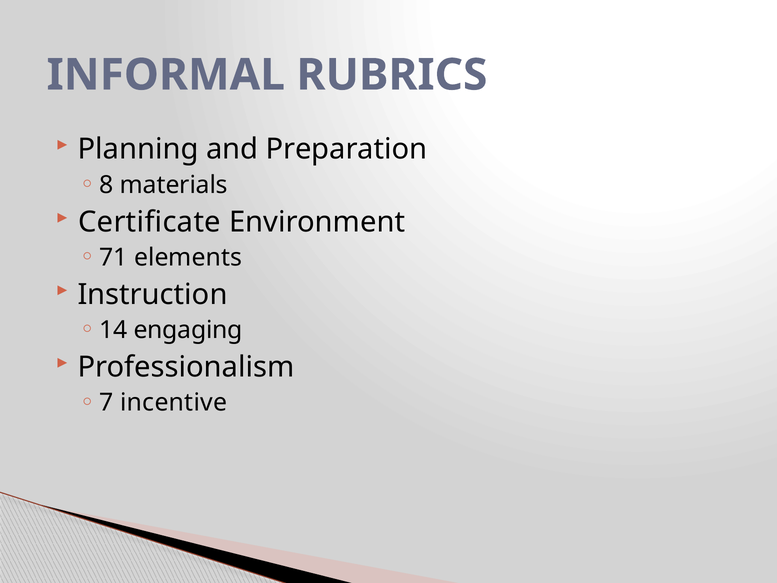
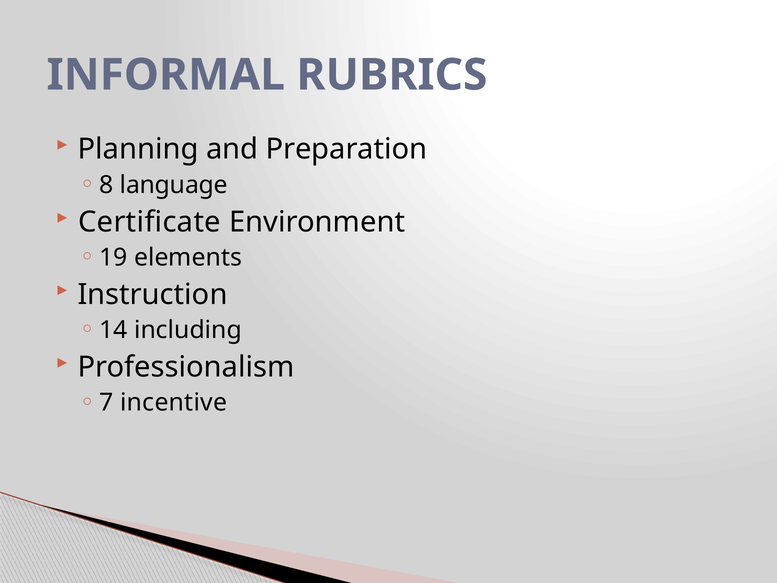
materials: materials -> language (174, 185)
71: 71 -> 19 (113, 257)
engaging: engaging -> including (188, 330)
